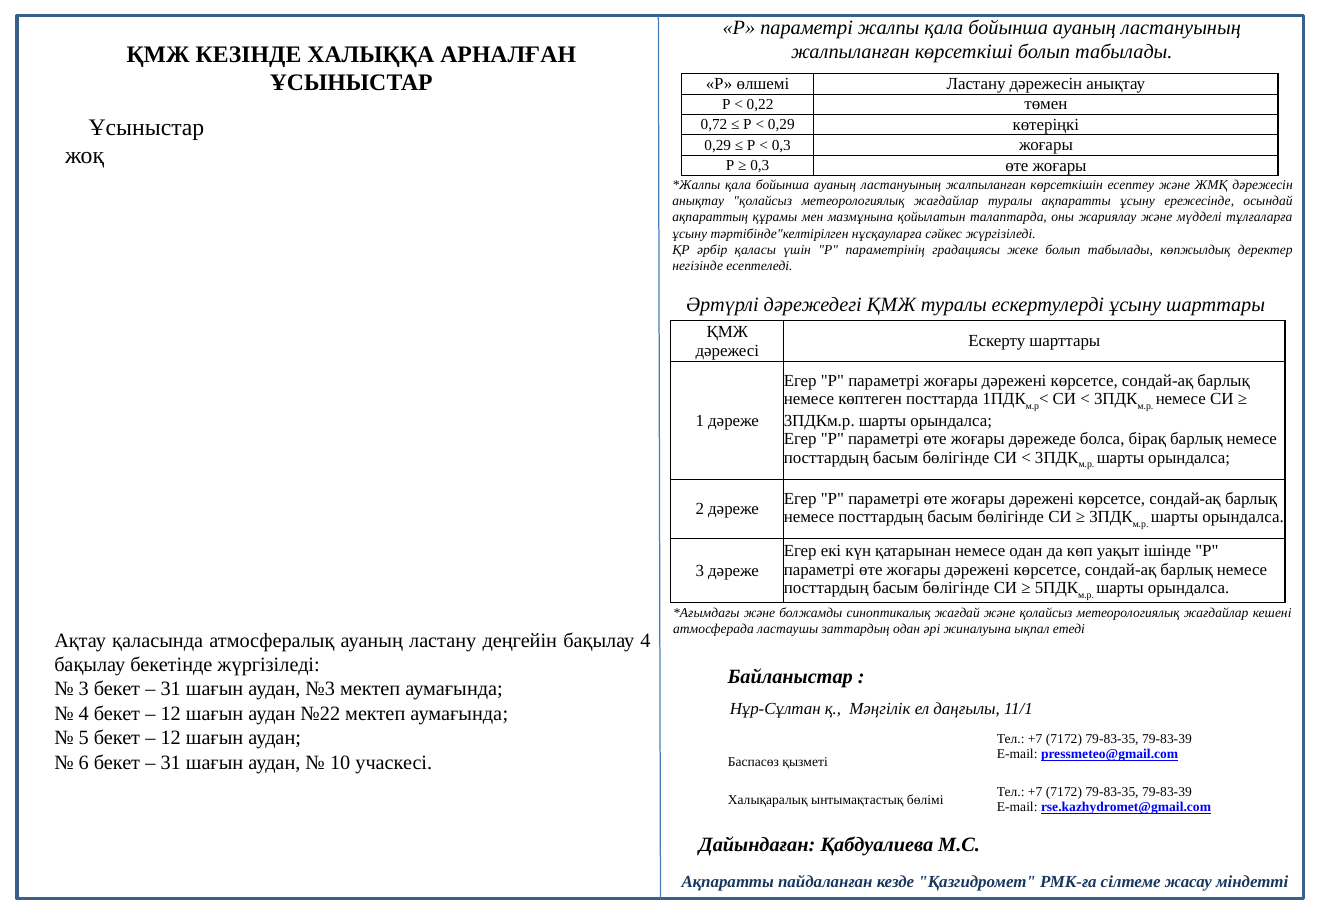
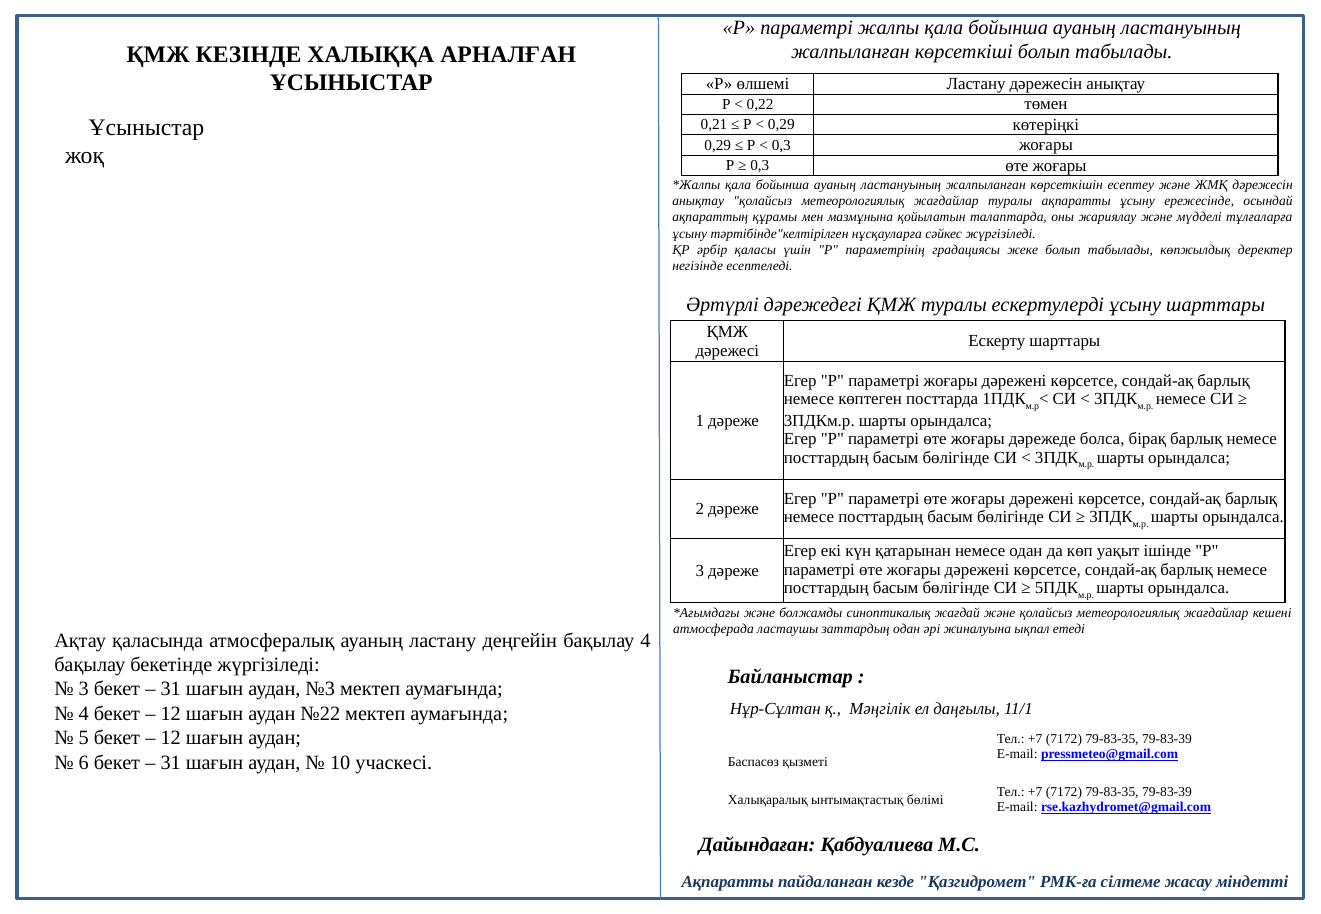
0,72: 0,72 -> 0,21 (714, 125)
